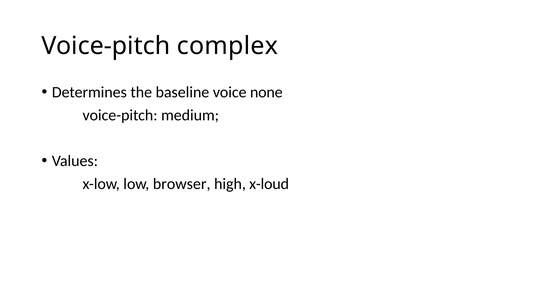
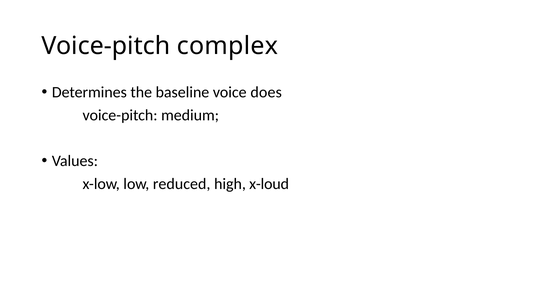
none: none -> does (266, 92)
browser: browser -> reduced (182, 184)
